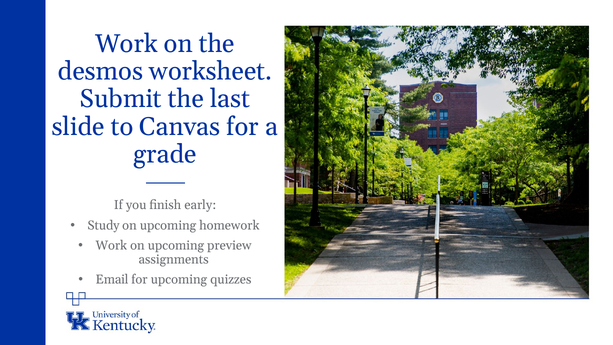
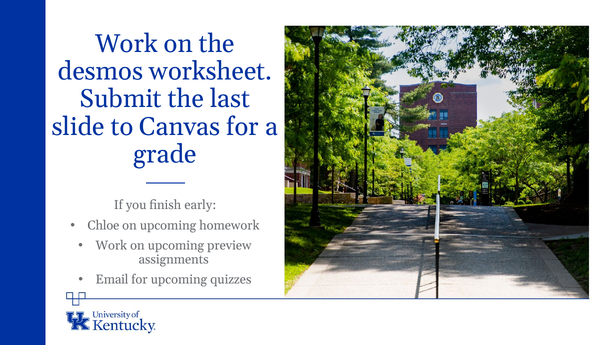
Study: Study -> Chloe (103, 225)
